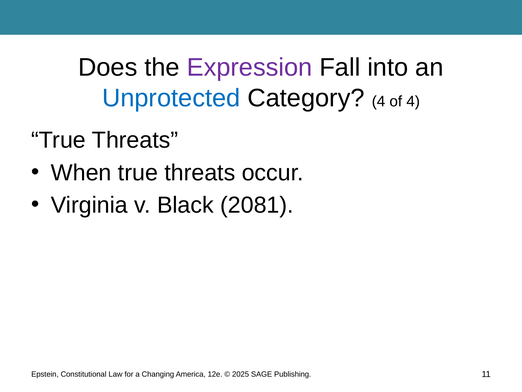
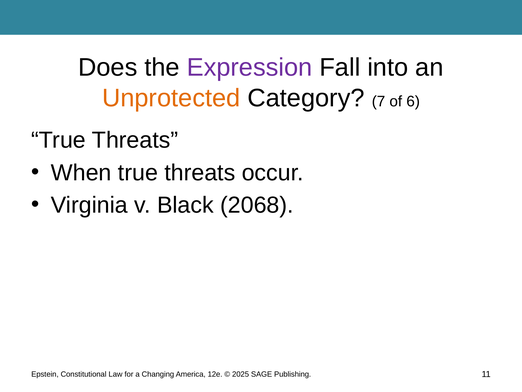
Unprotected colour: blue -> orange (171, 98)
Category 4: 4 -> 7 (379, 101)
of 4: 4 -> 6 (413, 101)
2081: 2081 -> 2068 (257, 205)
